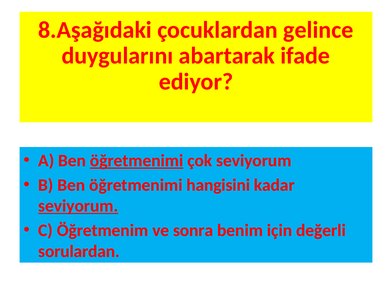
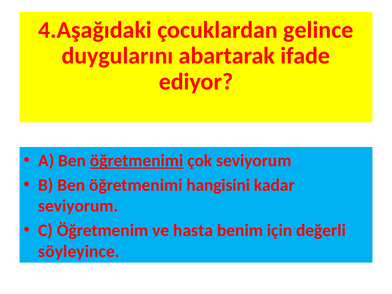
8.Aşağıdaki: 8.Aşağıdaki -> 4.Aşağıdaki (95, 30)
seviyorum underline: present -> none (78, 206)
sonra: sonra -> hasta (193, 230)
sorulardan: sorulardan -> söyleyince (79, 251)
